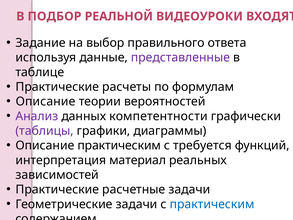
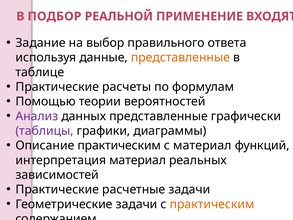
РЕАЛЬНОЙ ВИДЕОУРОКИ: ВИДЕОУРОКИ -> ПРИМЕНЕНИЕ (200, 16)
представленные colour: purple -> orange (180, 57)
Описание: Описание -> Помощью (46, 101)
данных компетентности: компетентности -> представленные (158, 116)
с требуется: требуется -> материал (202, 145)
практическим colour: blue -> orange (212, 204)
